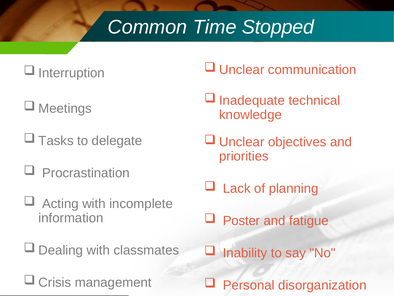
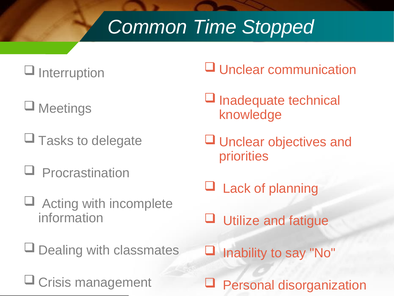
Poster: Poster -> Utilize (241, 220)
